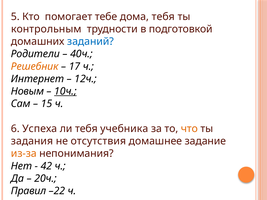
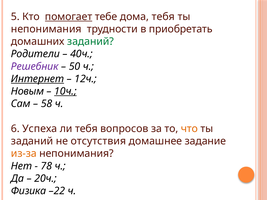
помогает underline: none -> present (69, 17)
контрольным: контрольным -> непонимания (46, 29)
подготовкой: подготовкой -> приобретать (181, 29)
заданий colour: blue -> green (90, 42)
Решебник colour: orange -> purple (35, 66)
17: 17 -> 50 (75, 66)
Интернет underline: none -> present (37, 79)
15: 15 -> 58 (47, 104)
учебника: учебника -> вопросов (124, 129)
задания: задания -> заданий (32, 141)
42: 42 -> 78 (46, 166)
Правил: Правил -> Физика (29, 191)
